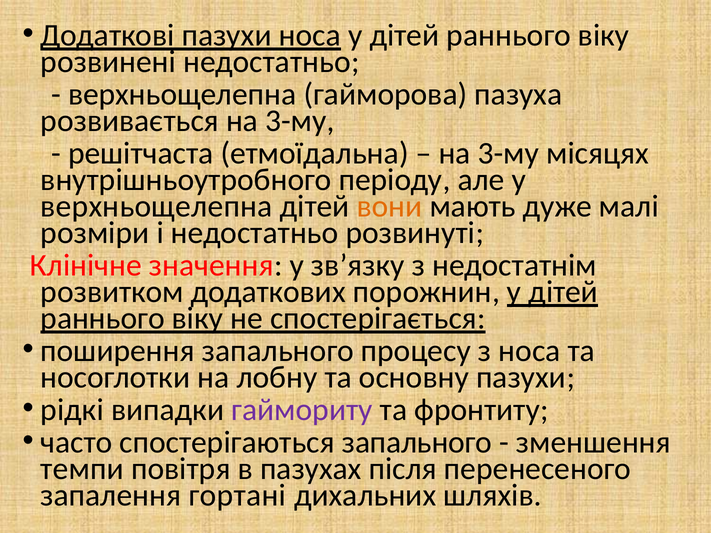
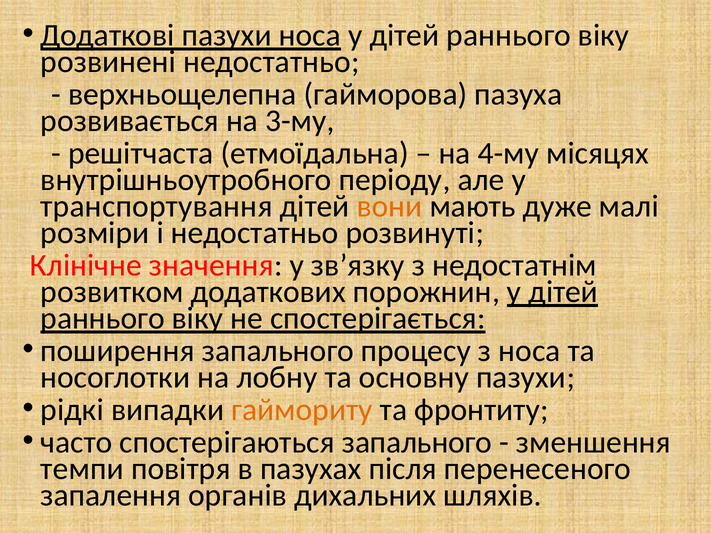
3-му: 3-му -> 4-му (508, 153)
верхньощелепна: верхньощелепна -> транспортування (156, 206)
гаймориту colour: purple -> orange (302, 410)
гортані: гортані -> органів (238, 496)
